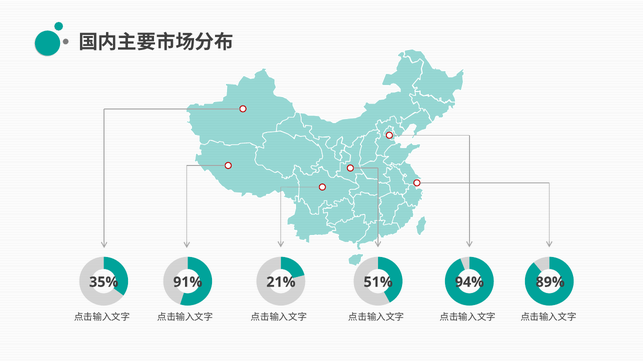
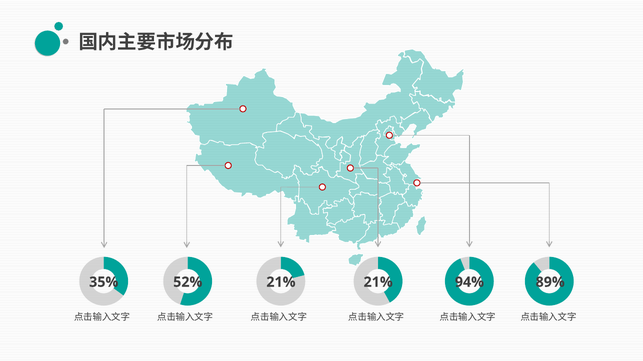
91%: 91% -> 52% (188, 283)
21% 51%: 51% -> 21% (378, 283)
